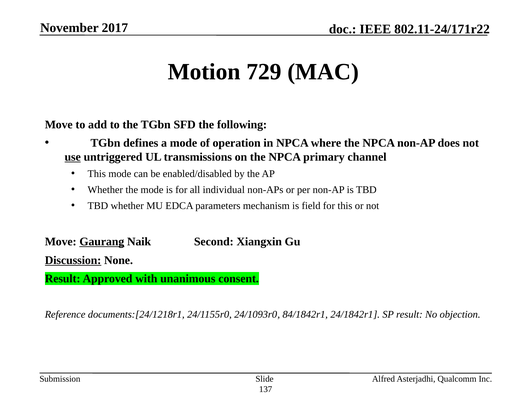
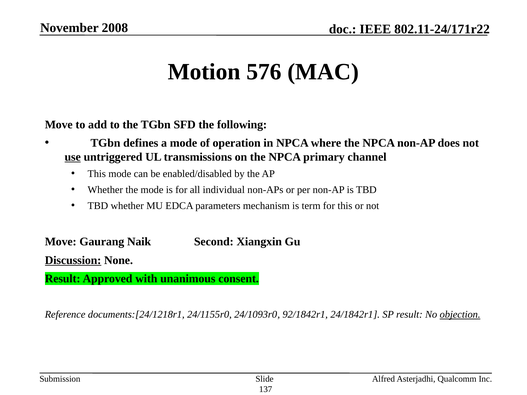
2017: 2017 -> 2008 (115, 28)
729: 729 -> 576 (264, 72)
field: field -> term (311, 206)
Gaurang underline: present -> none (102, 242)
84/1842r1: 84/1842r1 -> 92/1842r1 (305, 315)
objection underline: none -> present (460, 315)
